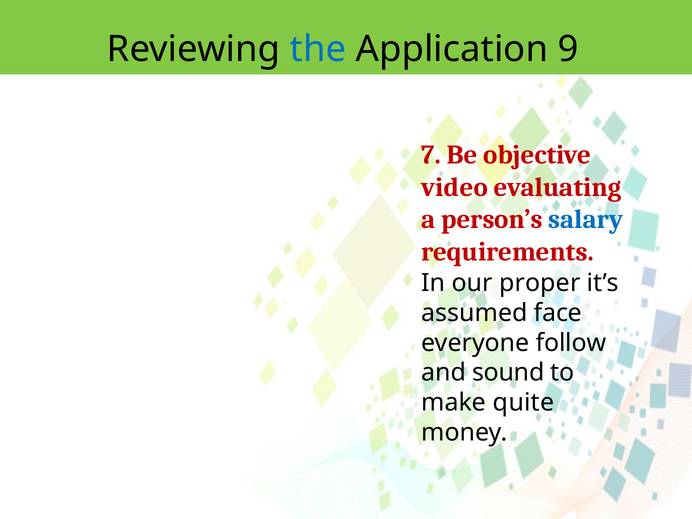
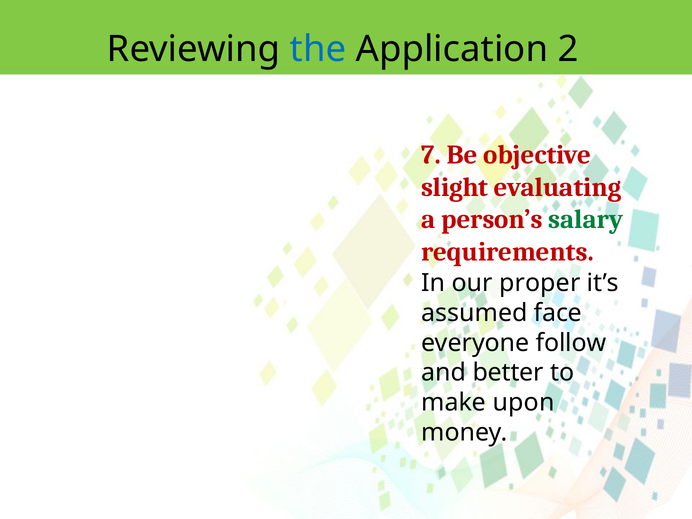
9: 9 -> 2 (568, 49)
video: video -> slight (455, 187)
salary colour: blue -> green (586, 220)
sound: sound -> better (508, 373)
quite: quite -> upon (524, 403)
